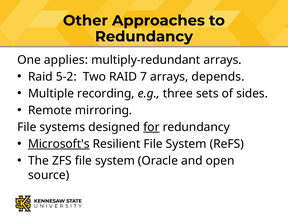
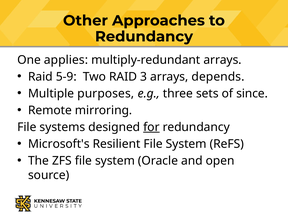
5-2: 5-2 -> 5-9 (66, 77)
7: 7 -> 3 (144, 77)
recording: recording -> purposes (106, 93)
sides: sides -> since (252, 93)
Microsoft's underline: present -> none (59, 144)
